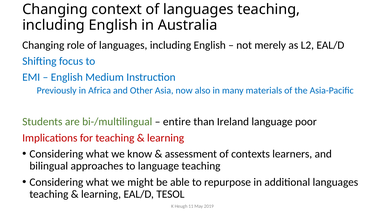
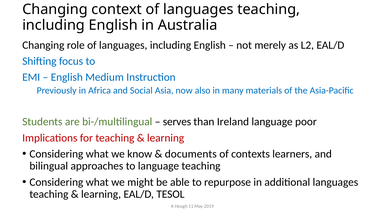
Other: Other -> Social (141, 91)
entire: entire -> serves (177, 122)
assessment: assessment -> documents (191, 154)
